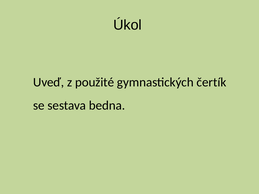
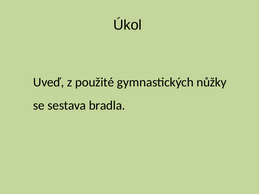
čertík: čertík -> nůžky (212, 82)
bedna: bedna -> bradla (107, 106)
